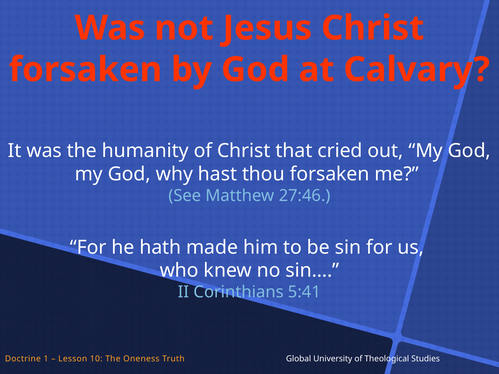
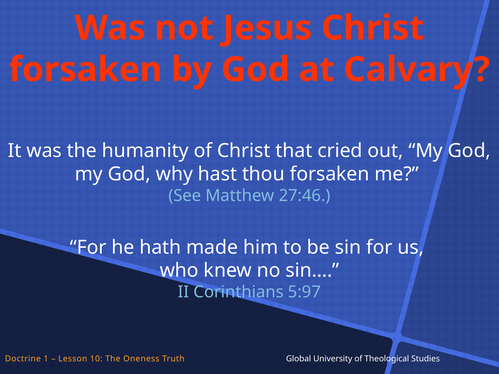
5:41: 5:41 -> 5:97 (304, 292)
